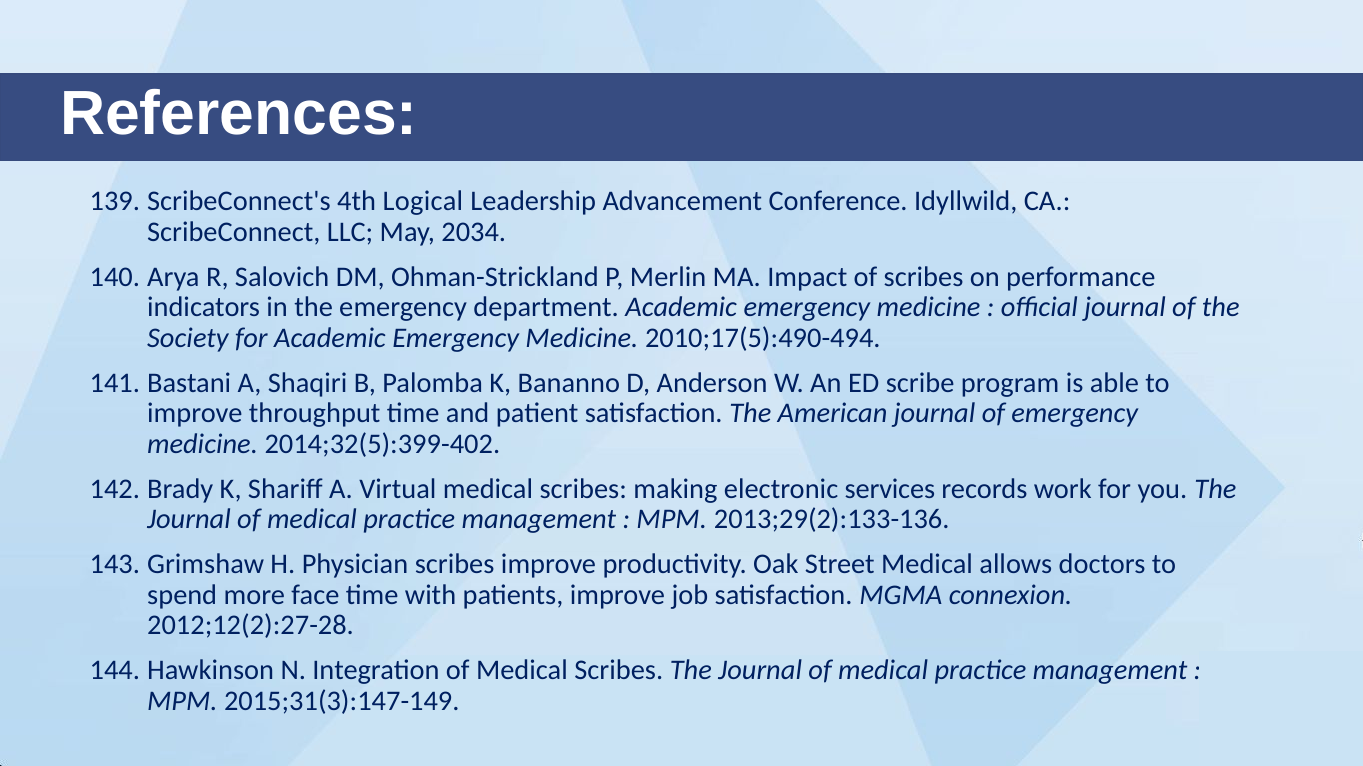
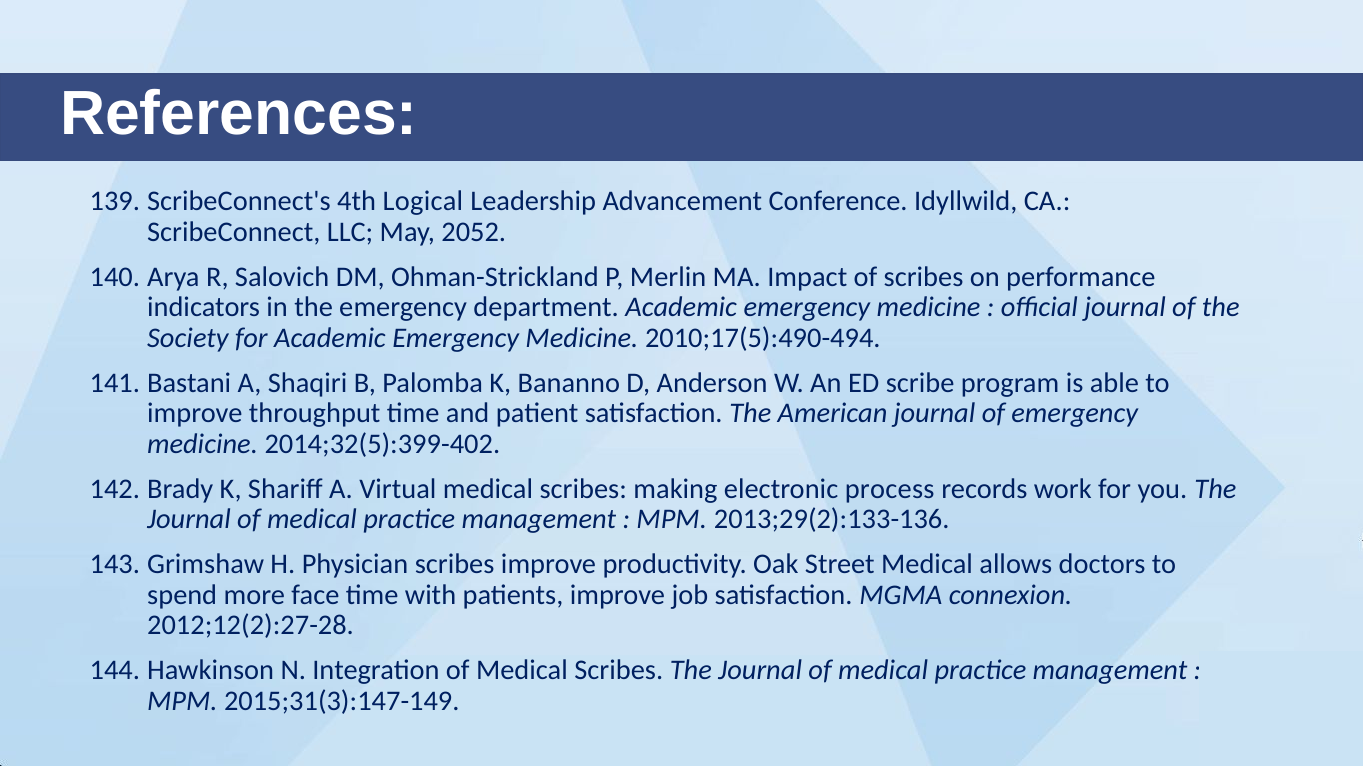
2034: 2034 -> 2052 (474, 232)
services: services -> process (890, 489)
